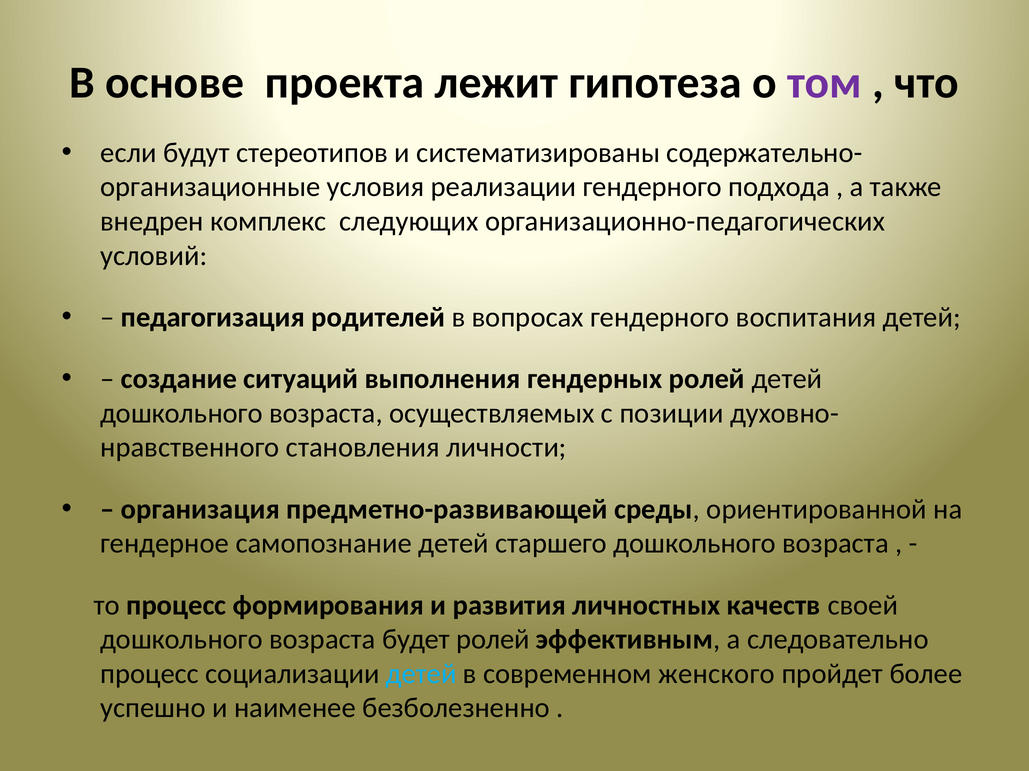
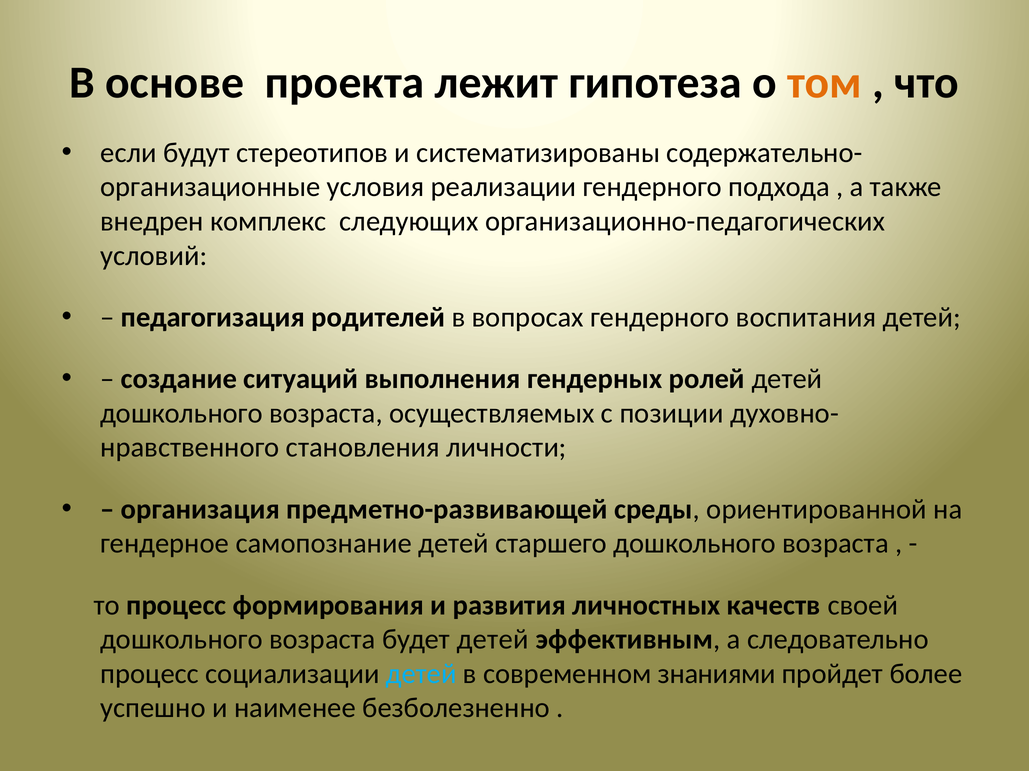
том colour: purple -> orange (825, 83)
будет ролей: ролей -> детей (493, 640)
женского: женского -> знаниями (717, 674)
